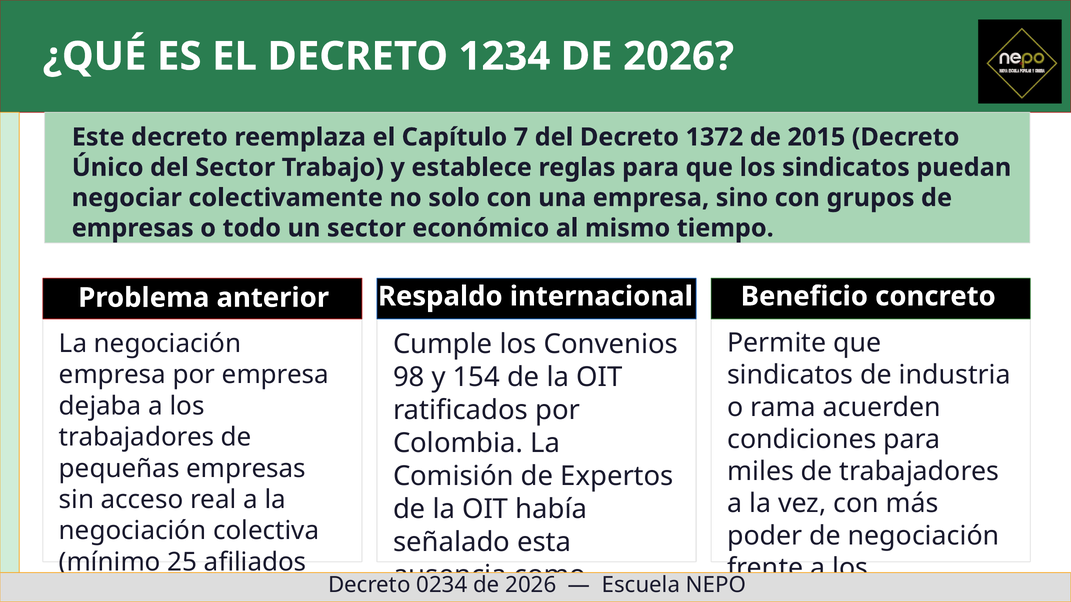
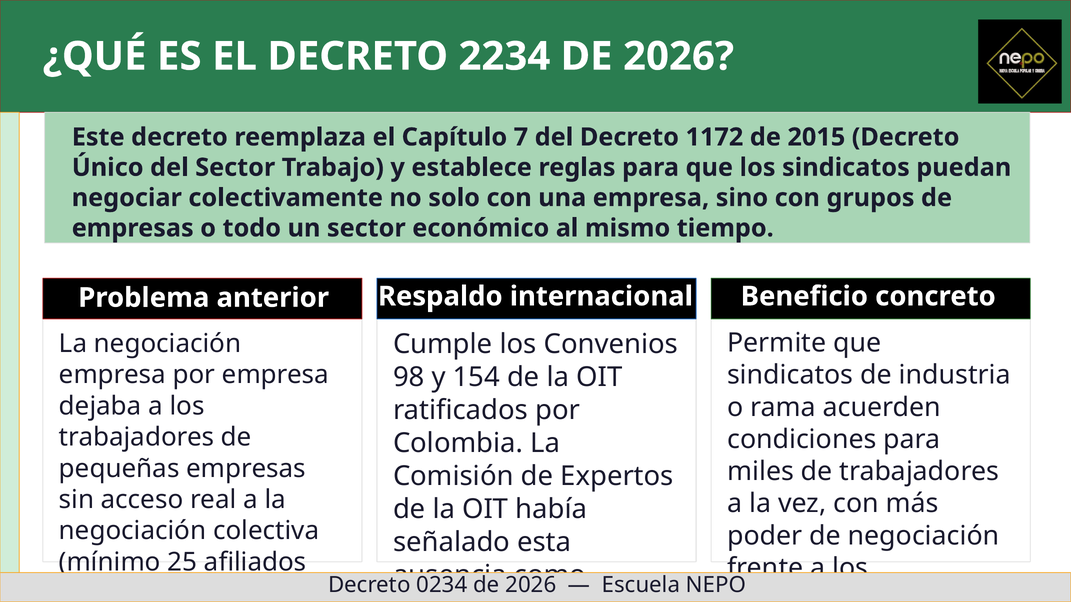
1234: 1234 -> 2234 (504, 57)
1372: 1372 -> 1172 (714, 137)
